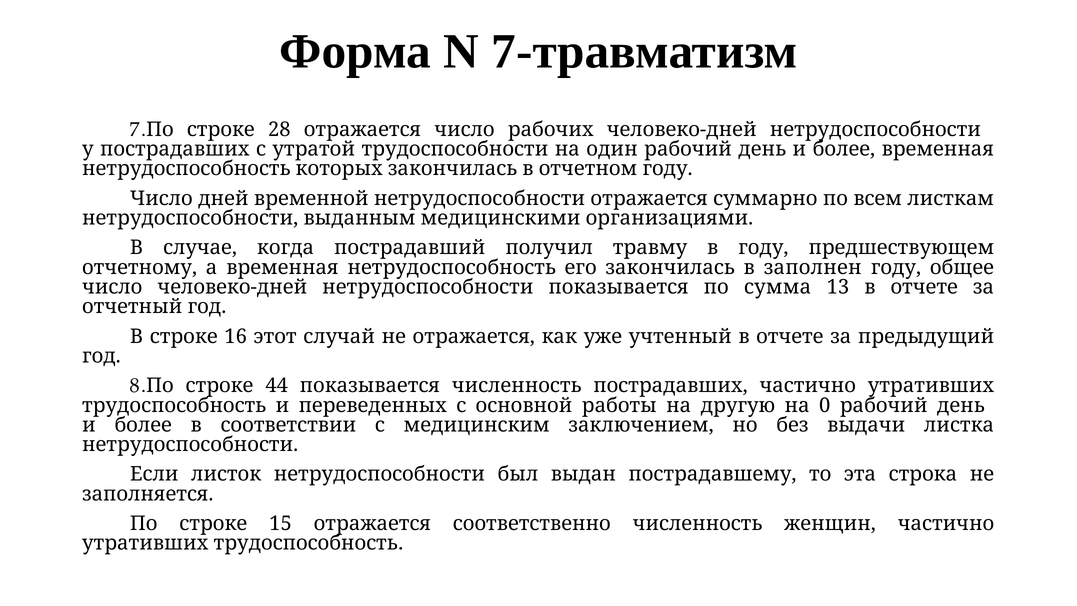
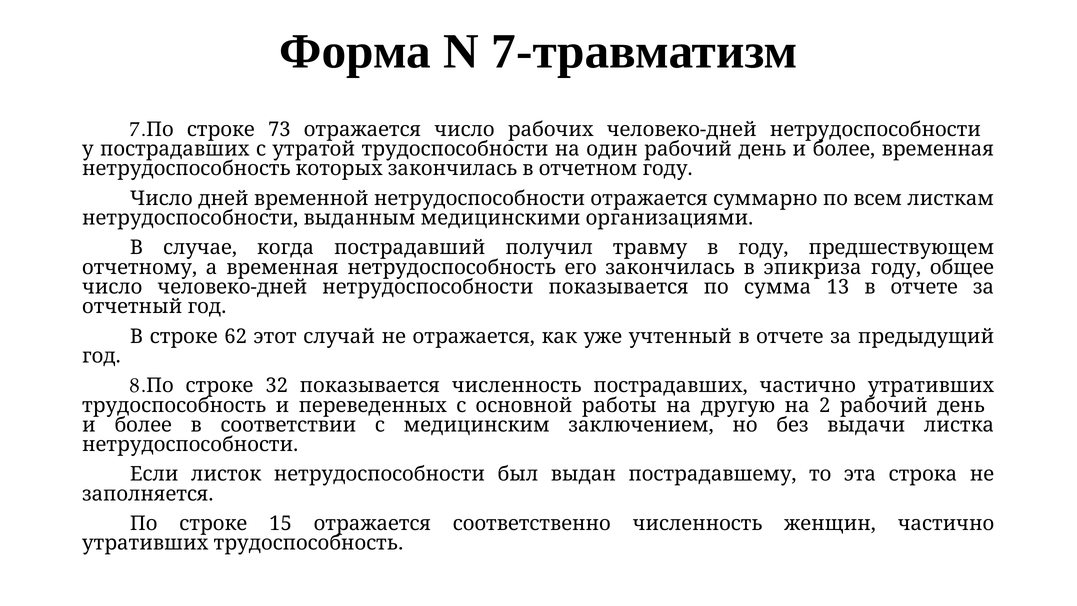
28: 28 -> 73 (279, 129)
заполнен: заполнен -> эпикриза (813, 267)
16: 16 -> 62 (236, 336)
44: 44 -> 32 (277, 386)
0: 0 -> 2 (825, 405)
